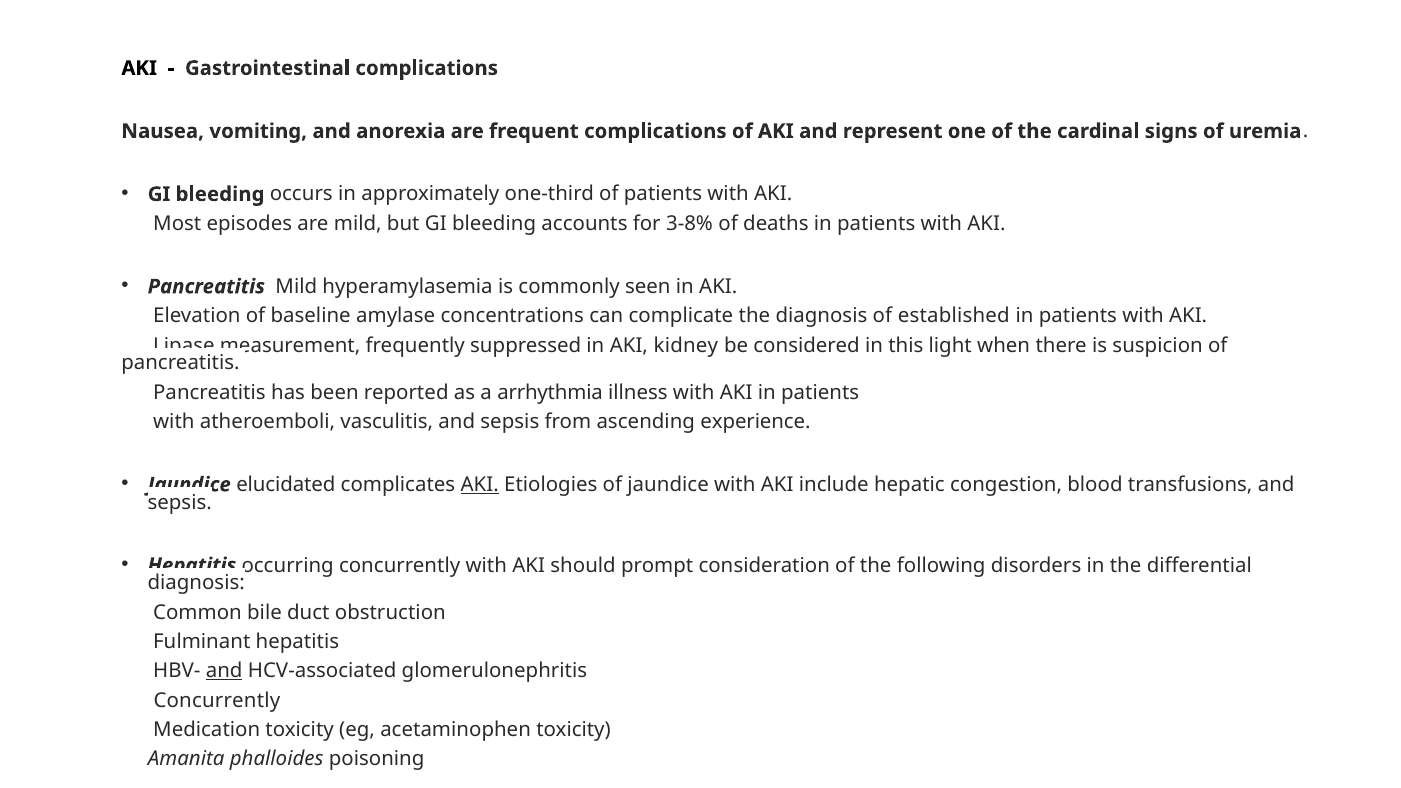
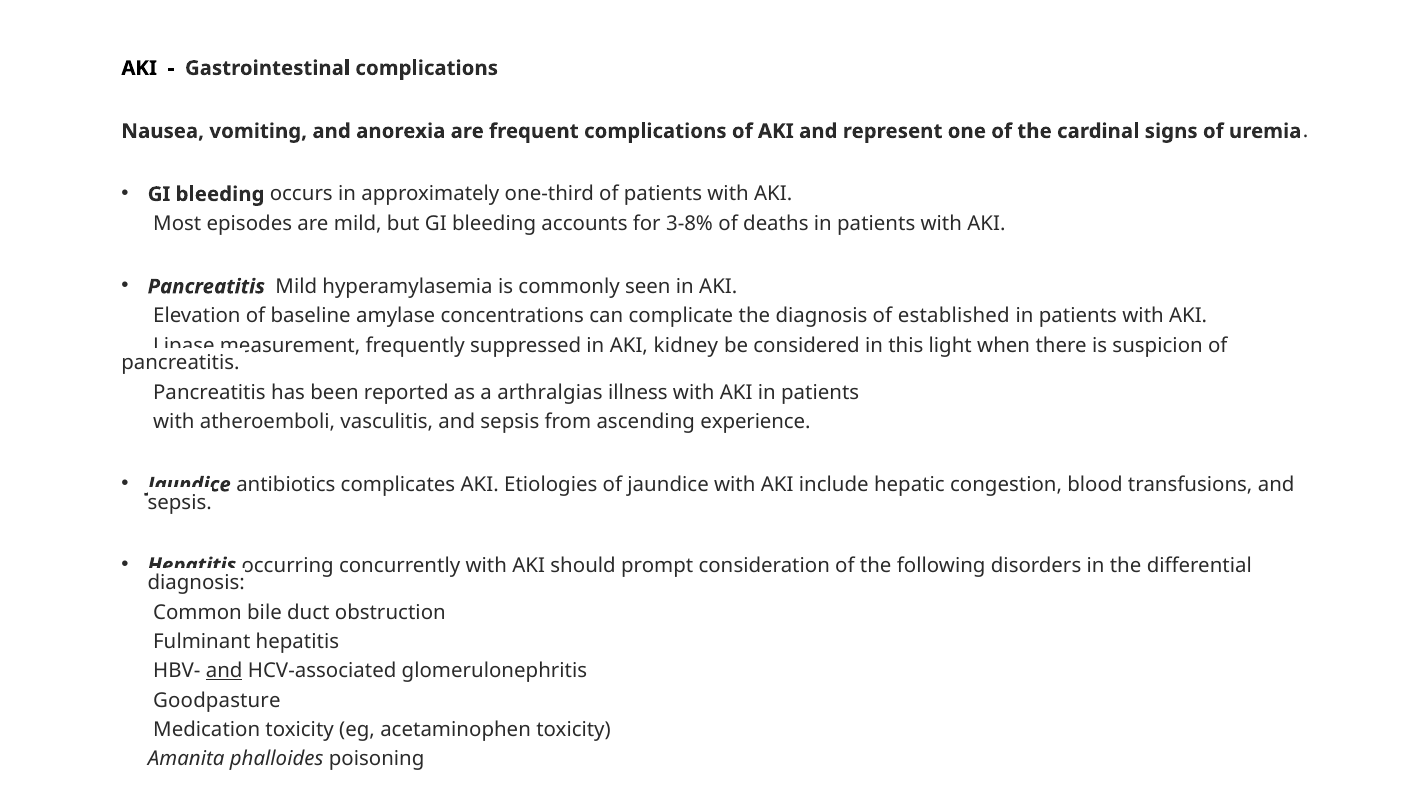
arrhythmia: arrhythmia -> arthralgias (550, 392)
elucidated: elucidated -> antibiotics (286, 485)
AKI underline: present -> none (480, 485)
Concurrently: Concurrently -> Goodpasture (217, 700)
